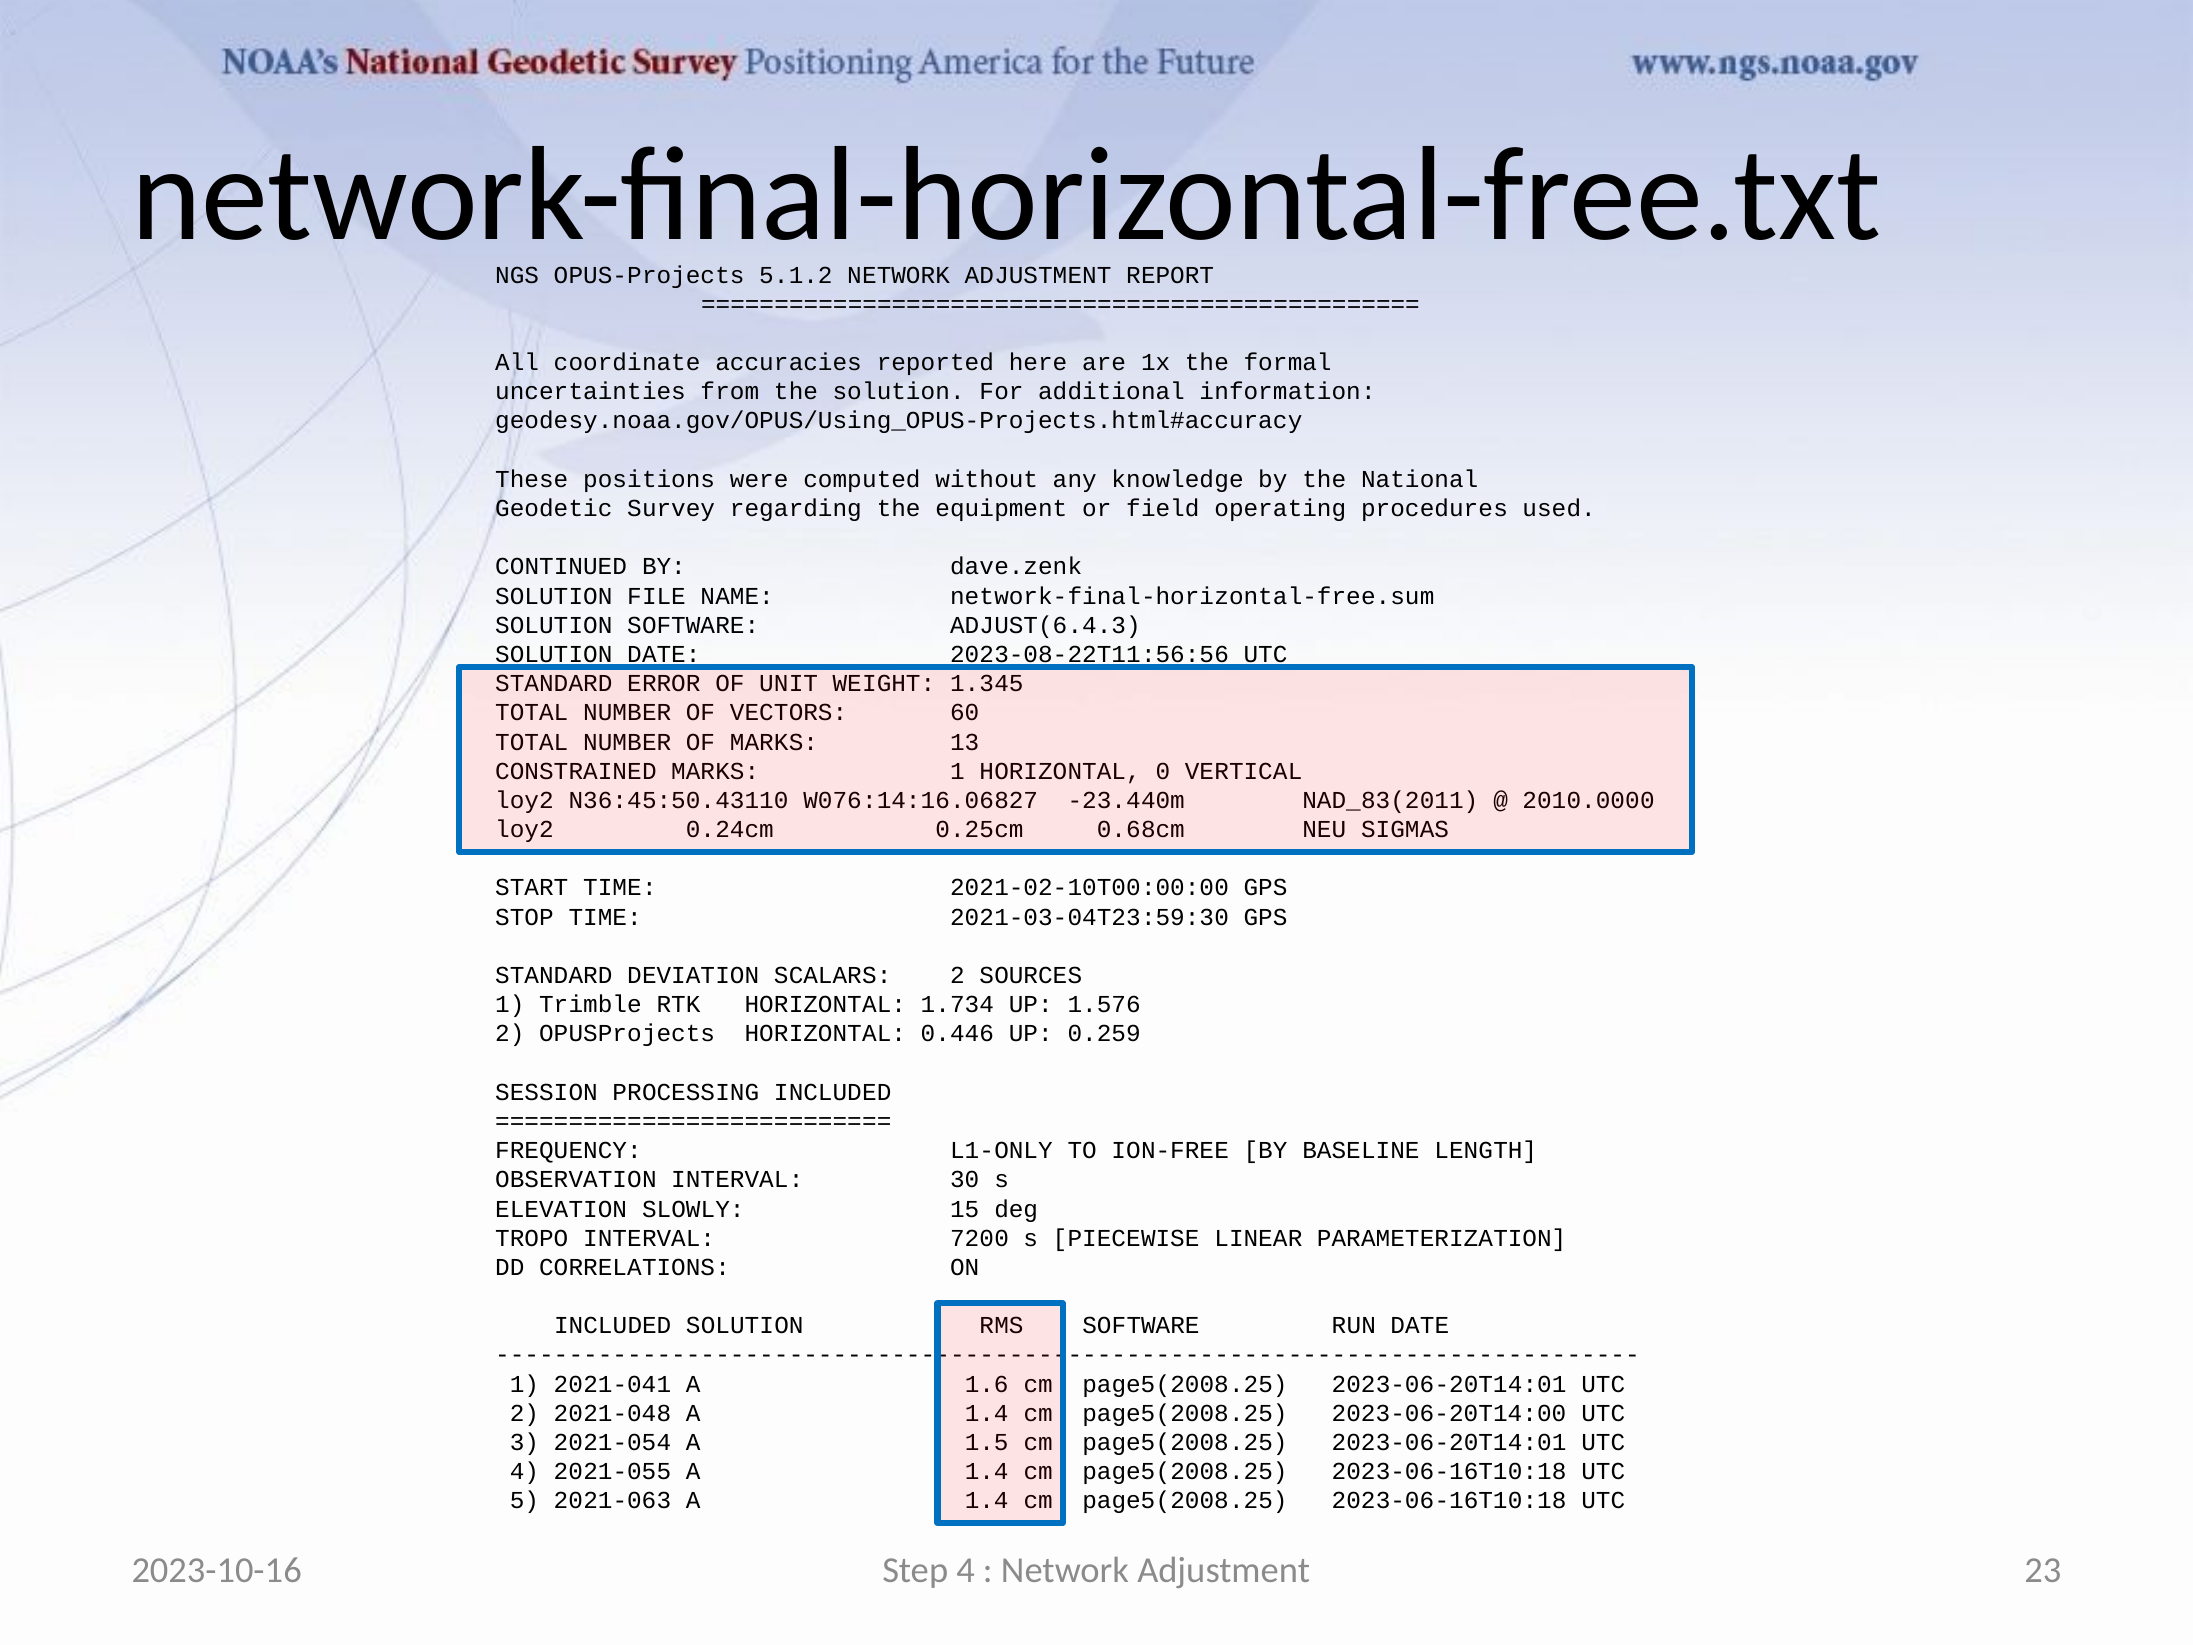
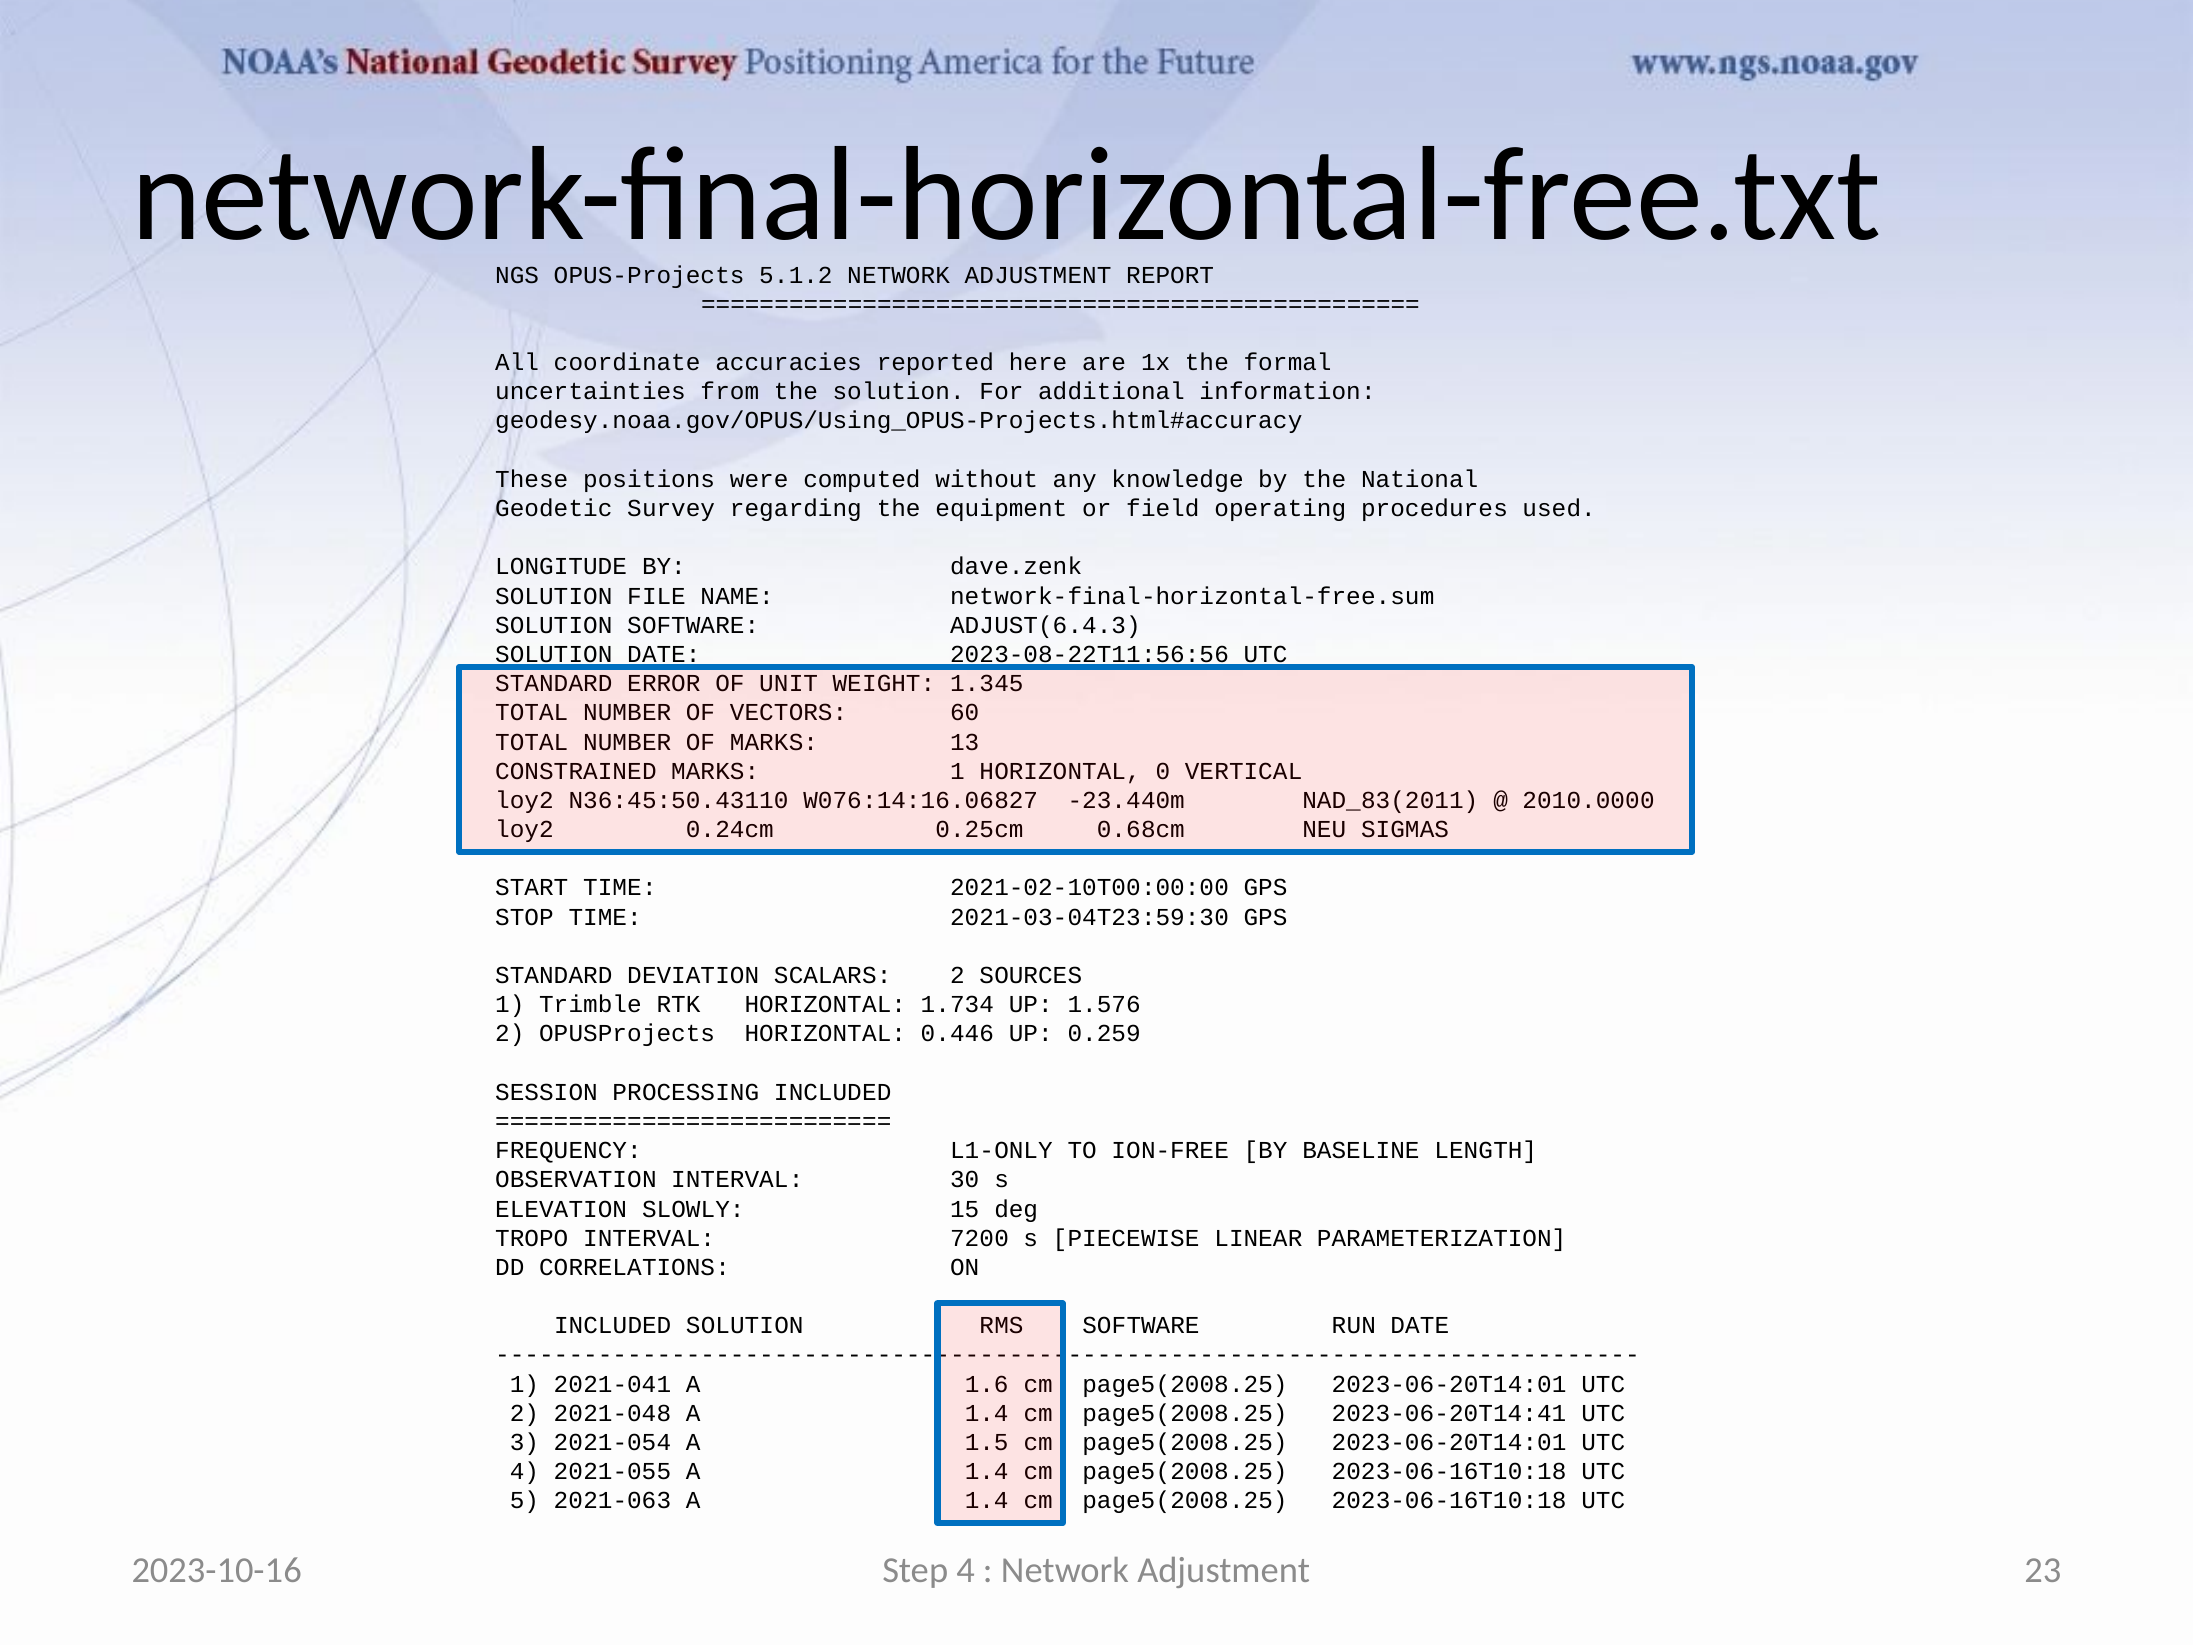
CONTINUED: CONTINUED -> LONGITUDE (561, 567)
2023-06-20T14:00: 2023-06-20T14:00 -> 2023-06-20T14:41 (1449, 1413)
